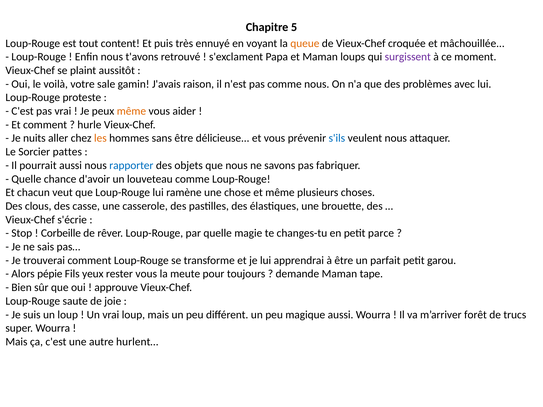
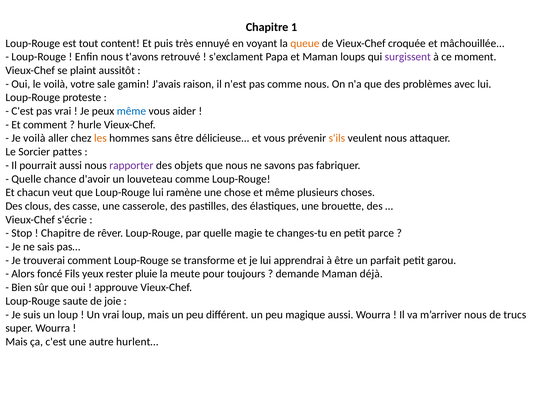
5: 5 -> 1 (294, 27)
même colour: orange -> blue (131, 111)
Je nuits: nuits -> voilà (34, 138)
s'ils colour: blue -> orange (337, 138)
rapporter colour: blue -> purple (131, 165)
Corbeille: Corbeille -> Chapitre (61, 233)
pépie: pépie -> foncé (50, 274)
rester vous: vous -> pluie (146, 274)
tape: tape -> déjà (371, 274)
m’arriver forêt: forêt -> nous (475, 315)
